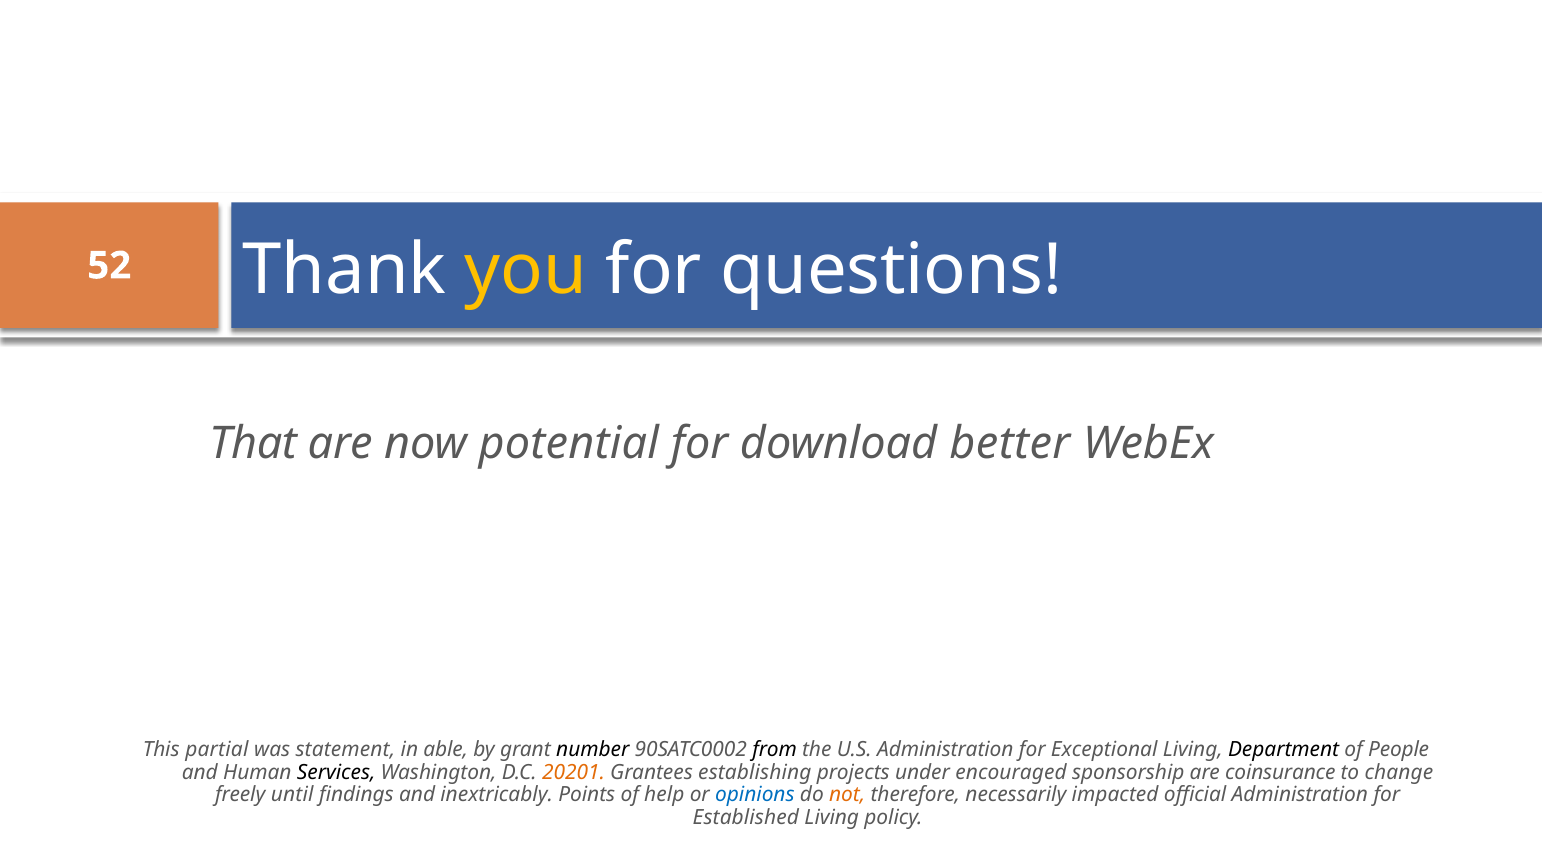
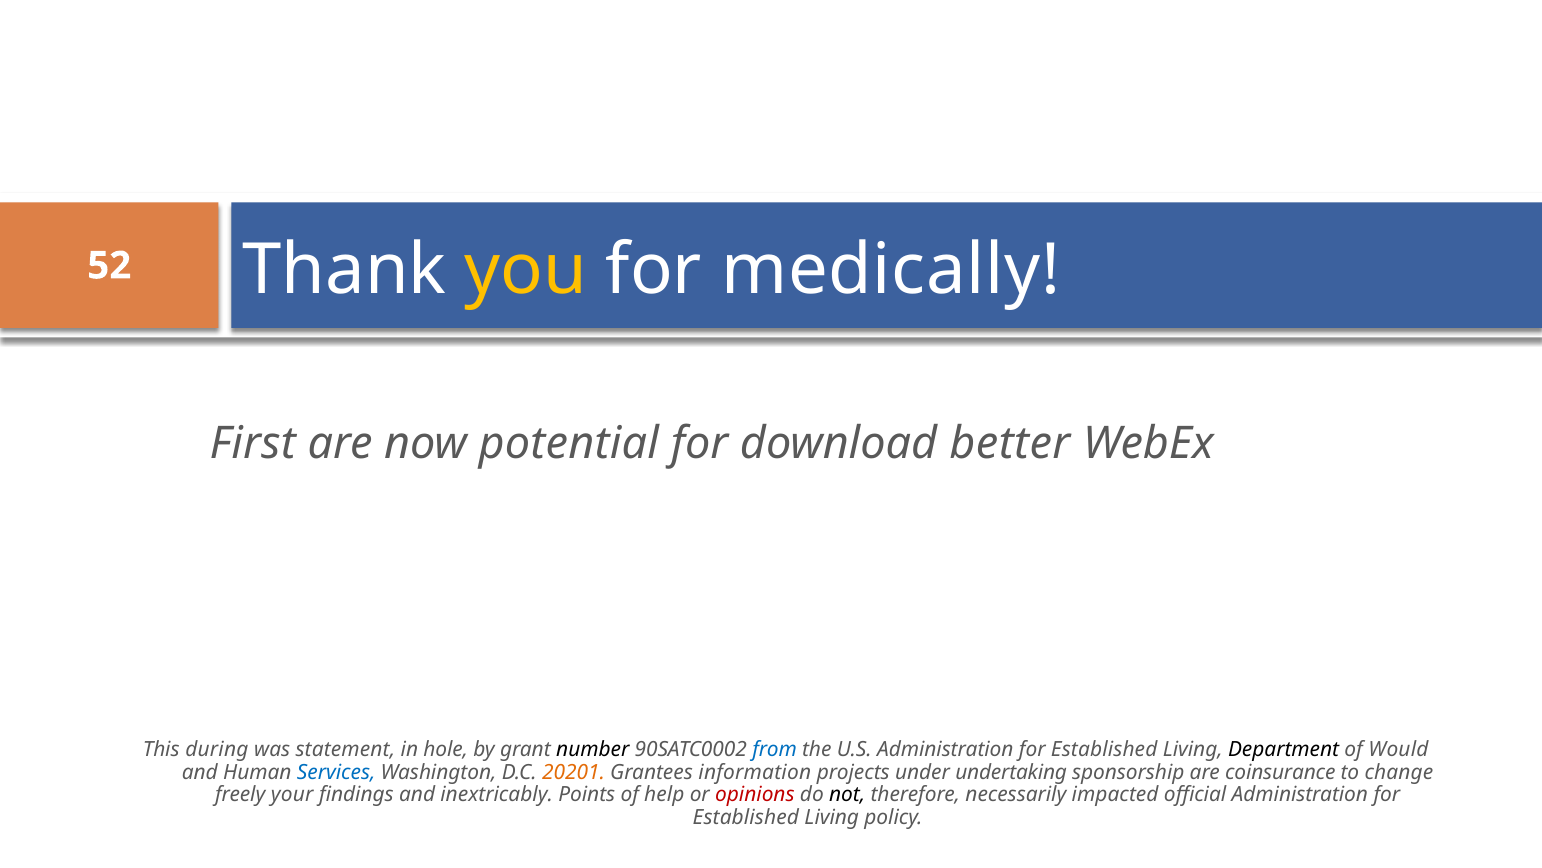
questions: questions -> medically (891, 270)
That: That -> First (253, 443)
partial: partial -> during (217, 749)
able: able -> hole (446, 749)
from colour: black -> blue (775, 749)
U.S Administration for Exceptional: Exceptional -> Established (1104, 749)
People: People -> Would (1398, 749)
Services colour: black -> blue (336, 772)
establishing: establishing -> information (755, 772)
encouraged: encouraged -> undertaking (1011, 772)
until: until -> your (292, 794)
opinions colour: blue -> red (755, 794)
not colour: orange -> black (847, 794)
